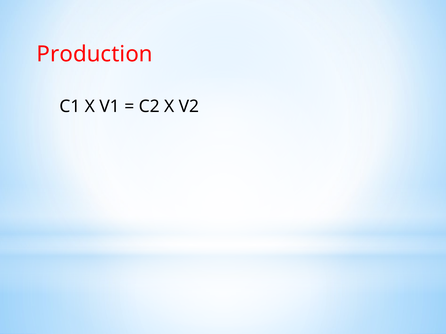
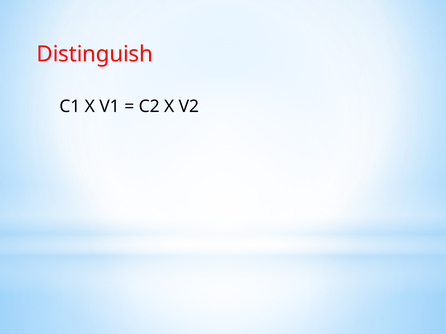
Production: Production -> Distinguish (95, 54)
